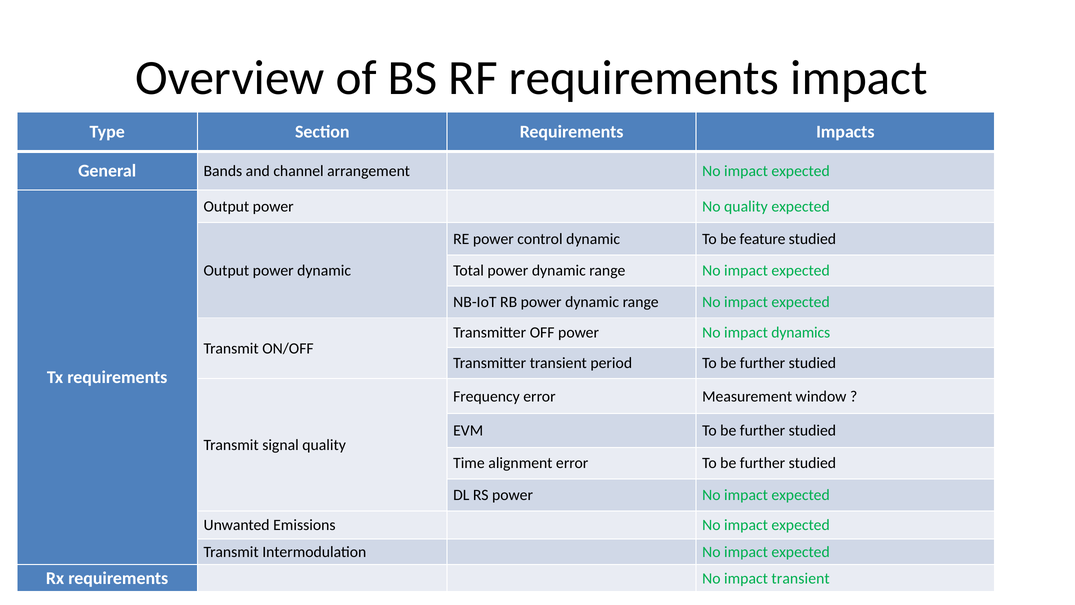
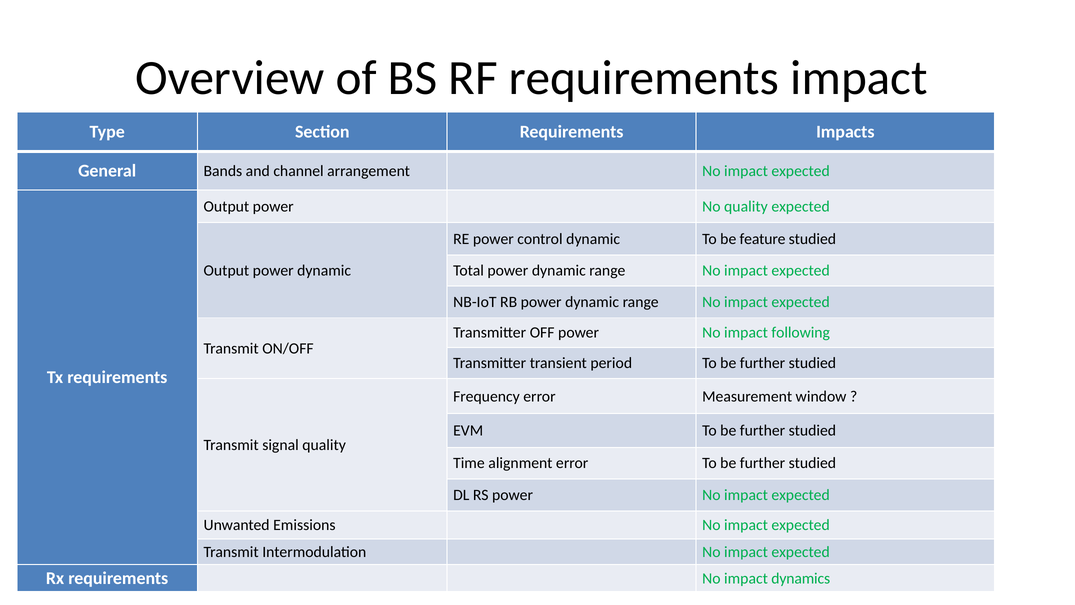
dynamics: dynamics -> following (801, 333)
impact transient: transient -> dynamics (801, 578)
